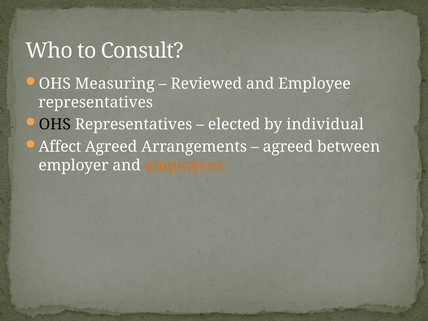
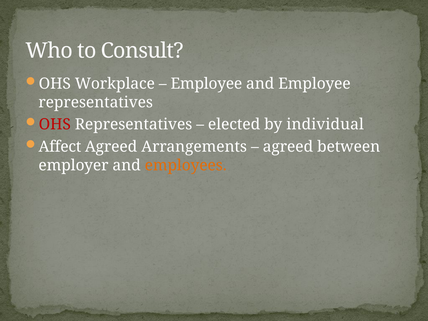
Measuring: Measuring -> Workplace (115, 84)
Reviewed: Reviewed -> Employee (206, 84)
OHS colour: black -> red (55, 125)
